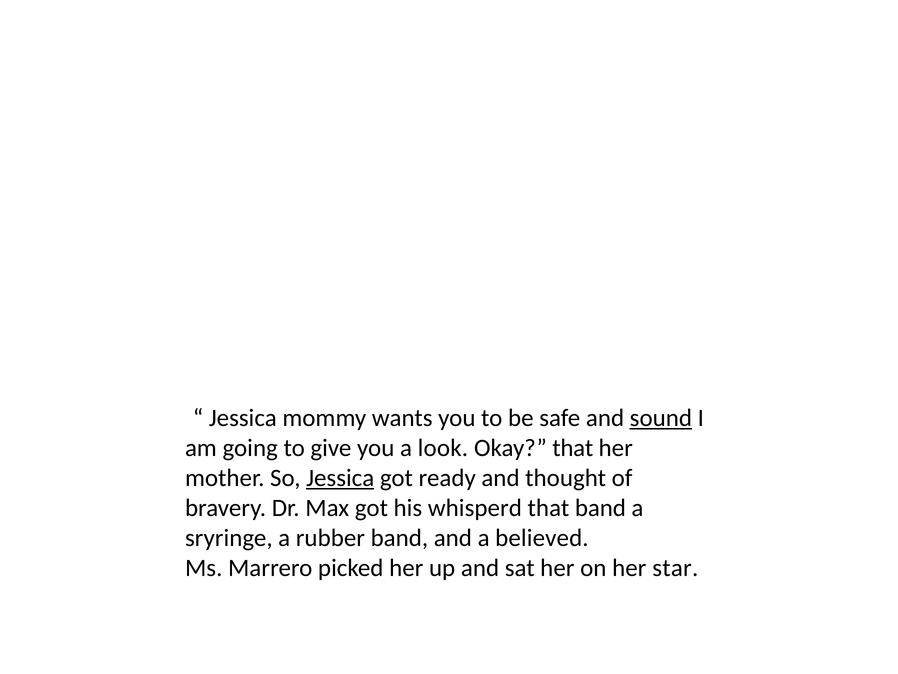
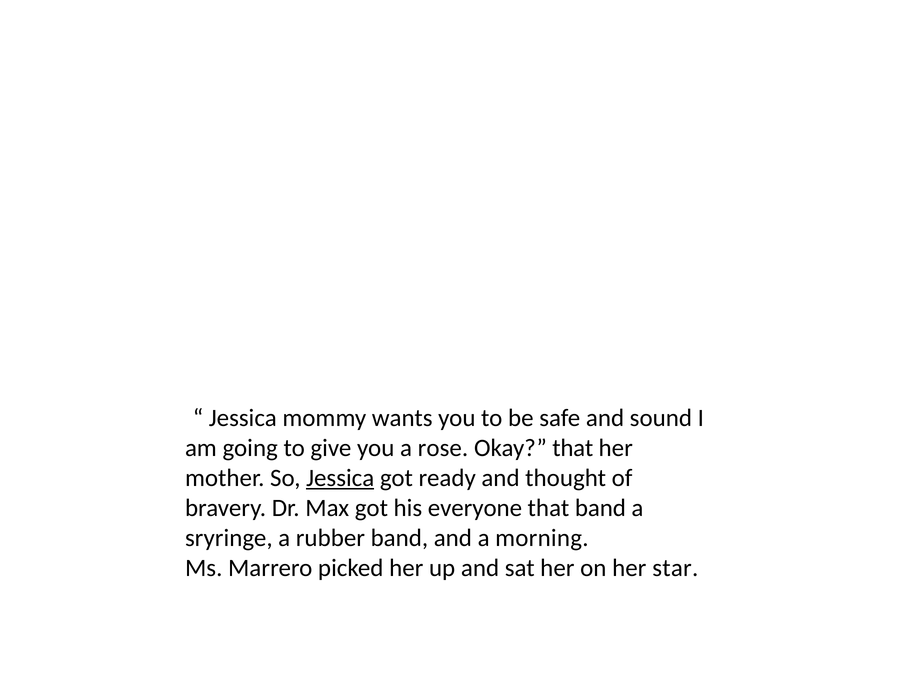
sound underline: present -> none (661, 418)
look: look -> rose (443, 448)
whisperd: whisperd -> everyone (475, 508)
believed: believed -> morning (542, 538)
